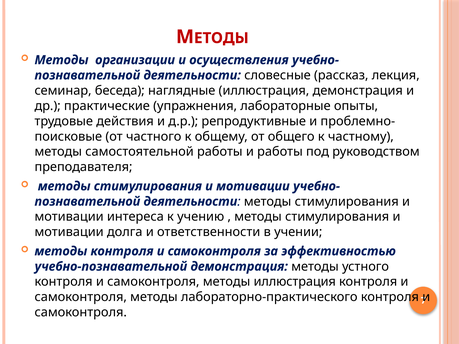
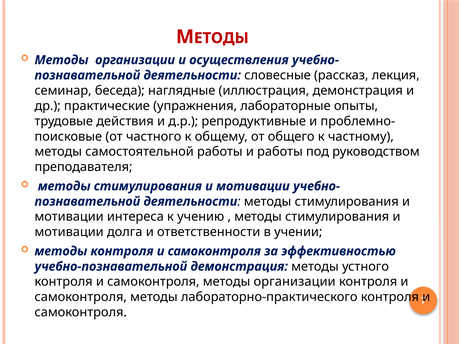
самоконтроля методы иллюстрация: иллюстрация -> организации (295, 282)
